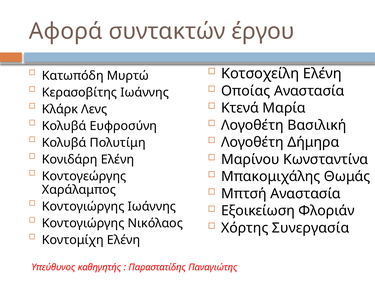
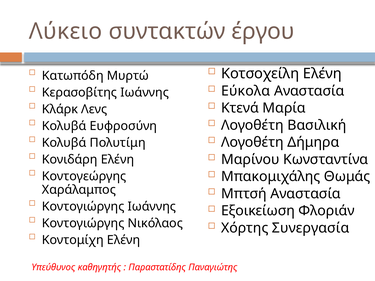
Αφορά: Αφορά -> Λύκειο (66, 31)
Οποίας: Οποίας -> Εύκολα (246, 91)
